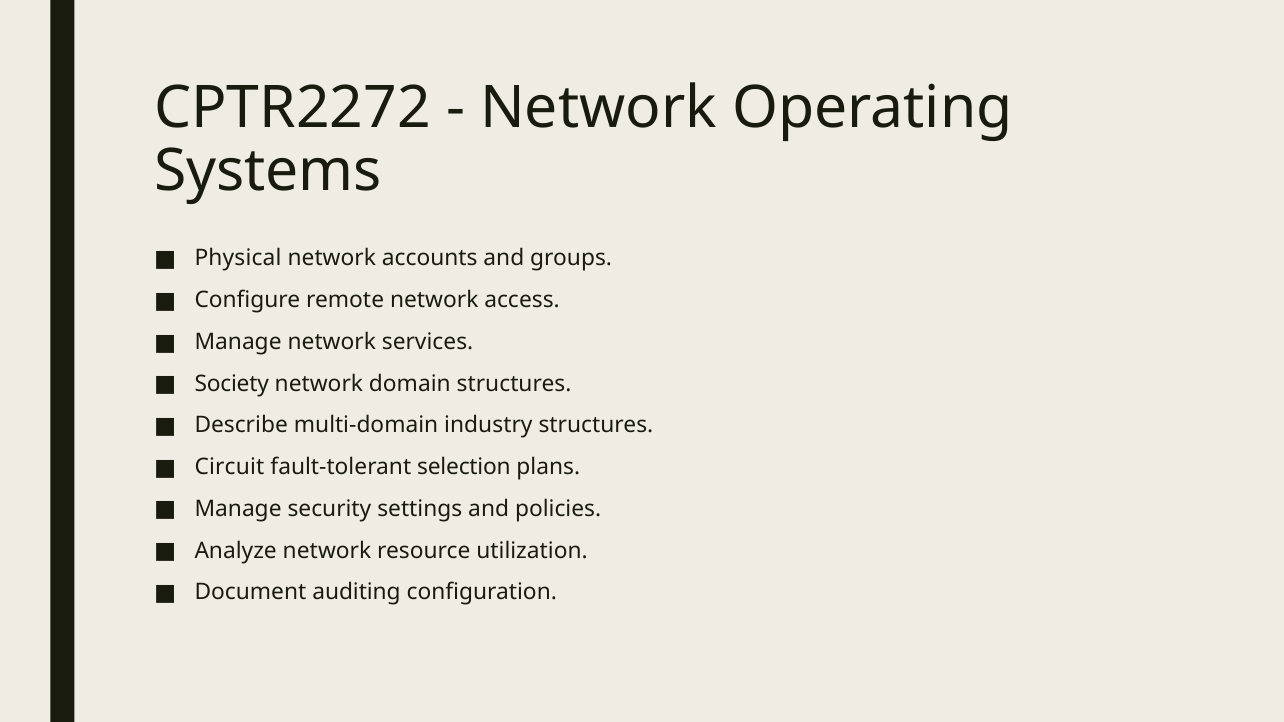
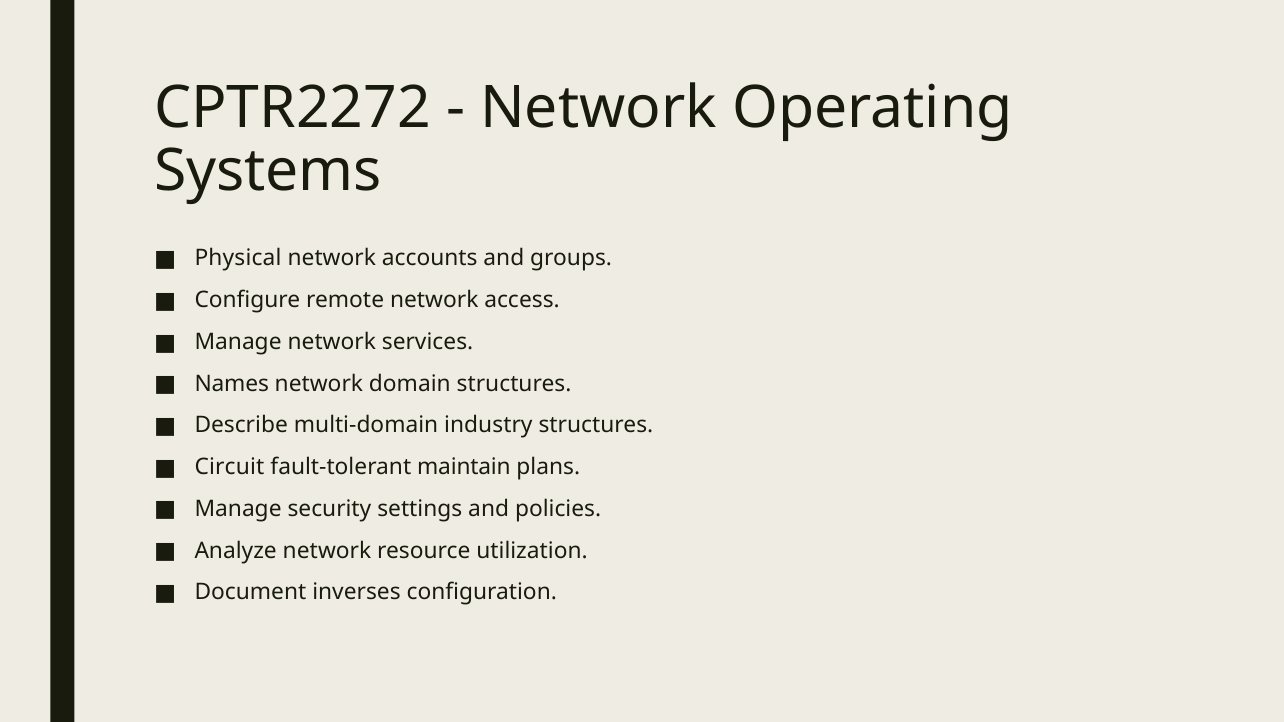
Society: Society -> Names (232, 384)
selection: selection -> maintain (464, 467)
auditing: auditing -> inverses (356, 593)
